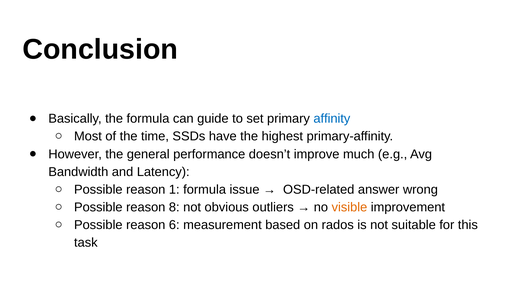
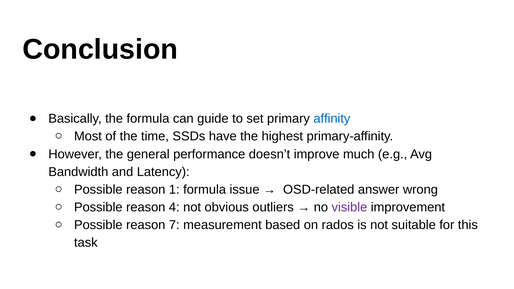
8: 8 -> 4 (174, 207)
visible colour: orange -> purple (349, 207)
6: 6 -> 7 (174, 225)
